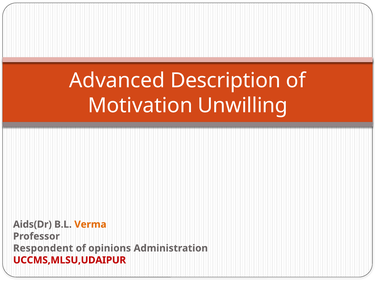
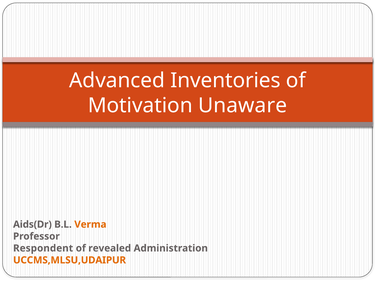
Description: Description -> Inventories (225, 81)
Unwilling: Unwilling -> Unaware (243, 106)
opinions: opinions -> revealed (110, 248)
UCCMS,MLSU,UDAIPUR colour: red -> orange (70, 260)
